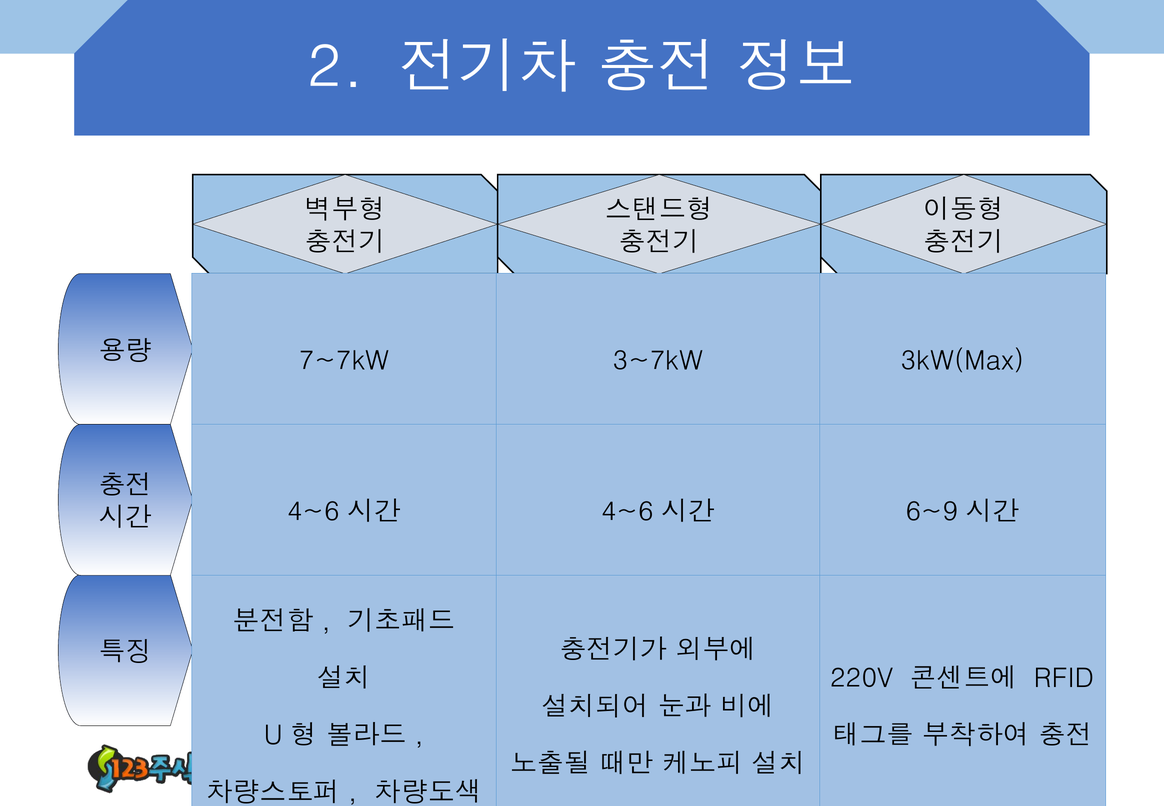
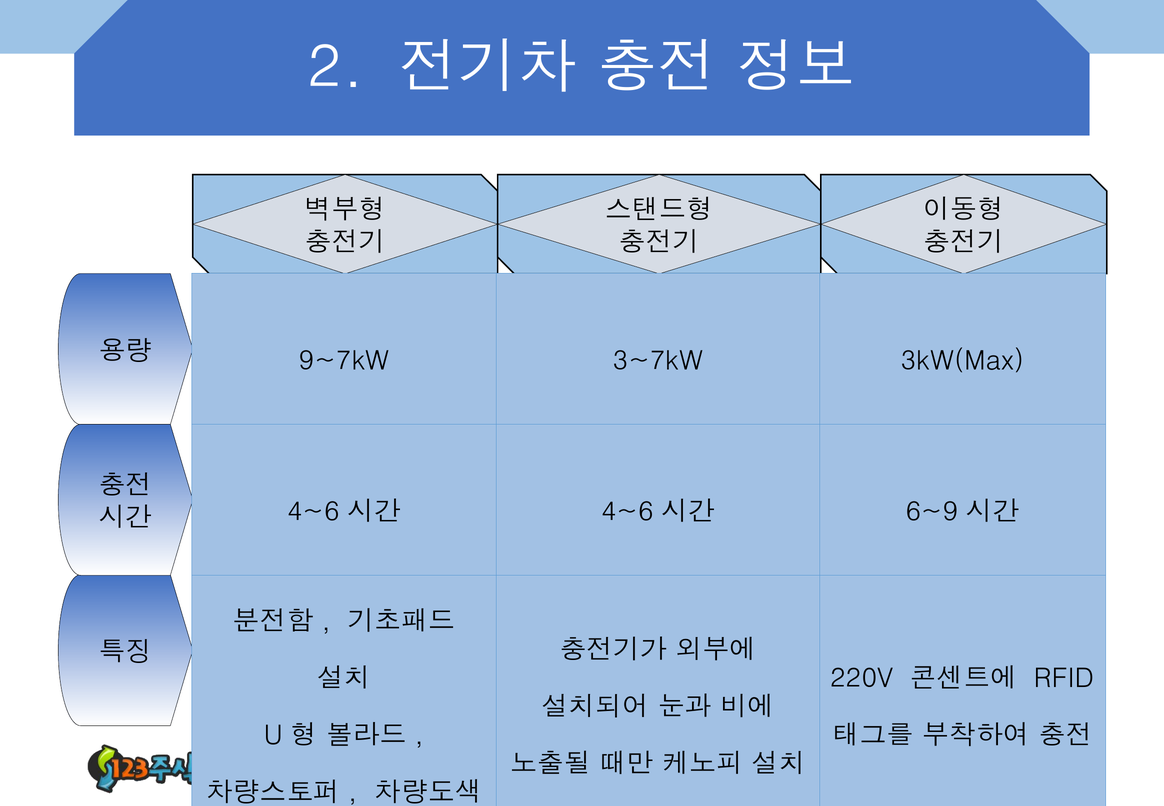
7~7kW: 7~7kW -> 9~7kW (344, 361)
